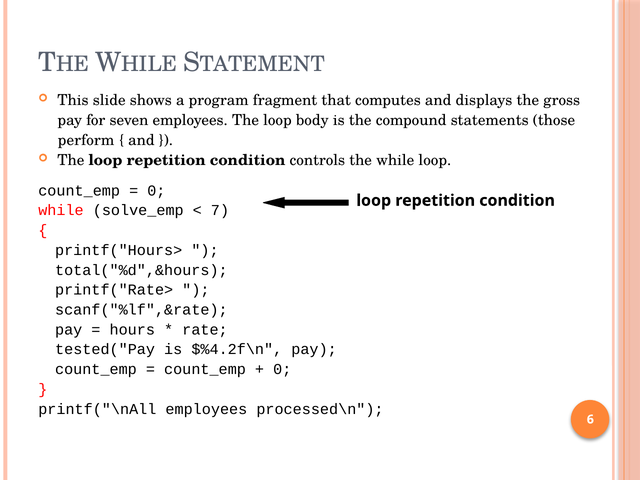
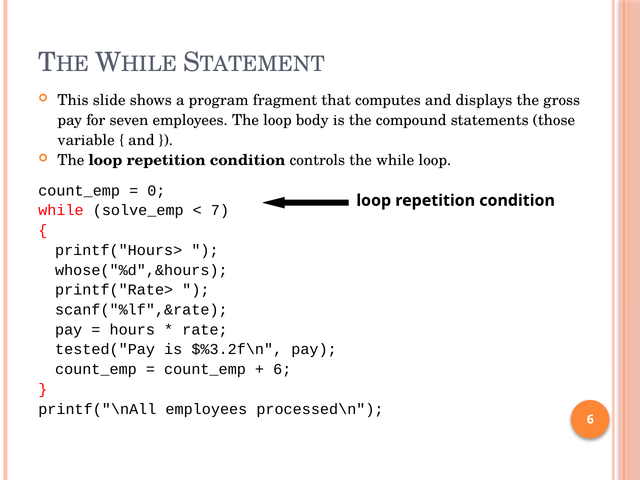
perform: perform -> variable (86, 140)
total("%d",&hours: total("%d",&hours -> whose("%d",&hours (141, 270)
$%4.2f\n: $%4.2f\n -> $%3.2f\n (237, 349)
0: 0 -> 6 (282, 369)
